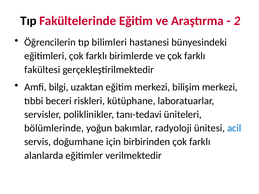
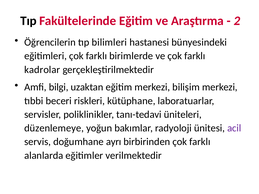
fakültesi: fakültesi -> kadrolar (42, 70)
bölümlerinde: bölümlerinde -> düzenlemeye (54, 128)
acil colour: blue -> purple (234, 128)
için: için -> ayrı (114, 142)
